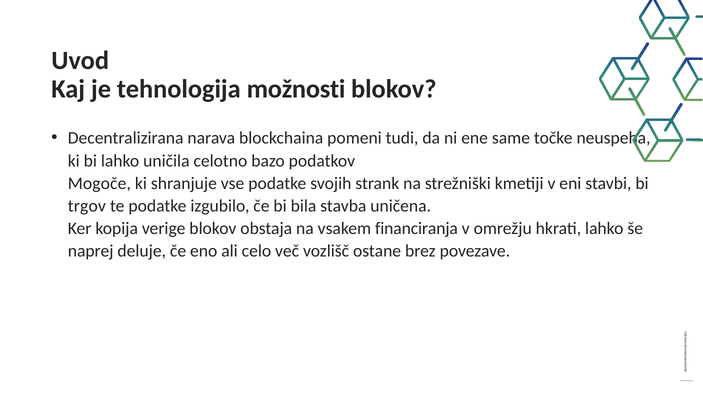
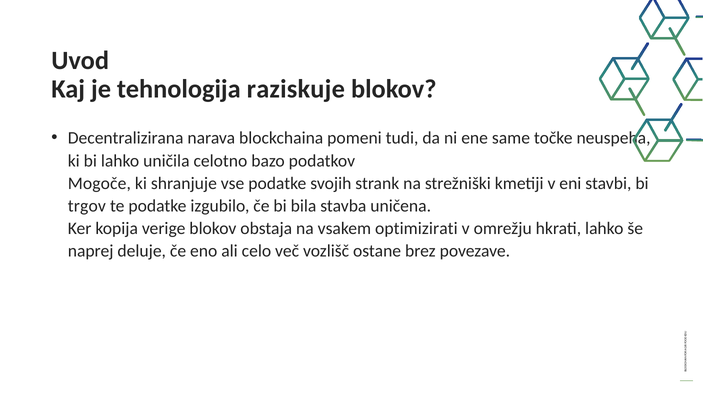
možnosti: možnosti -> raziskuje (296, 89)
financiranja: financiranja -> optimizirati (416, 229)
